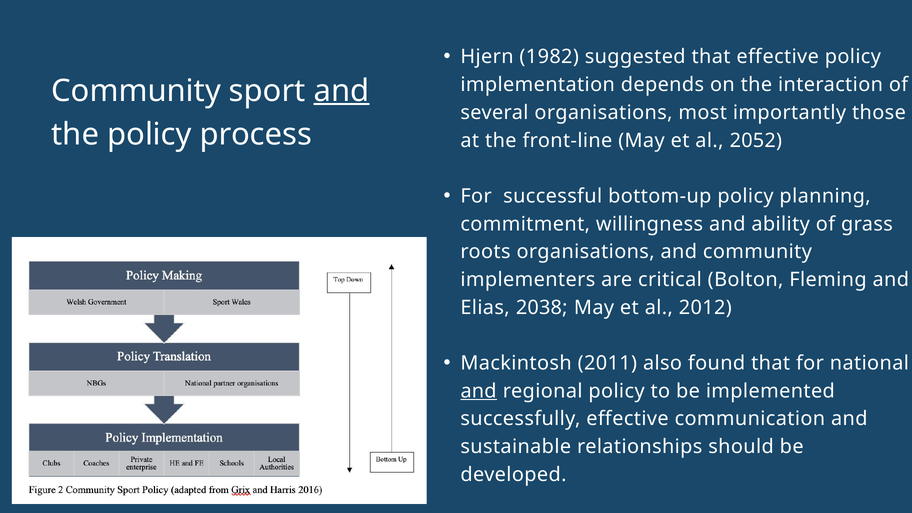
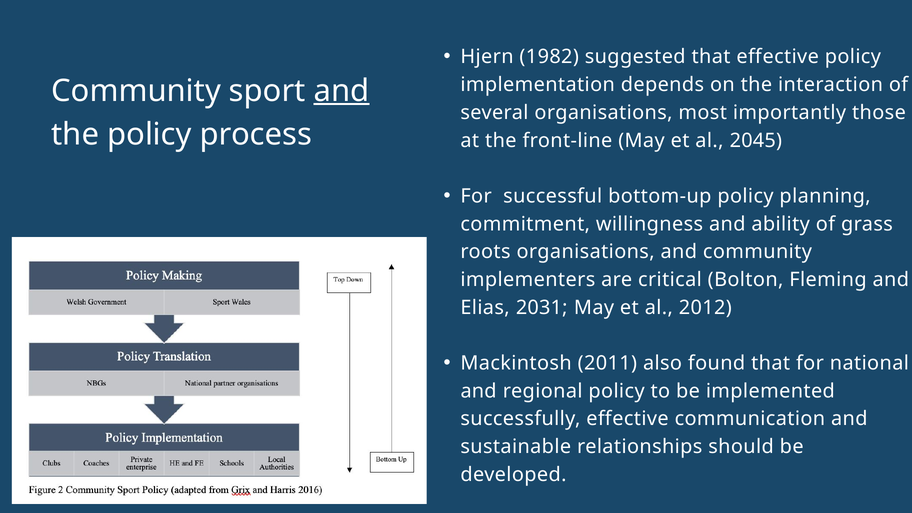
2052: 2052 -> 2045 (756, 140)
2038: 2038 -> 2031 (542, 308)
and underline: present -> none (479, 391)
